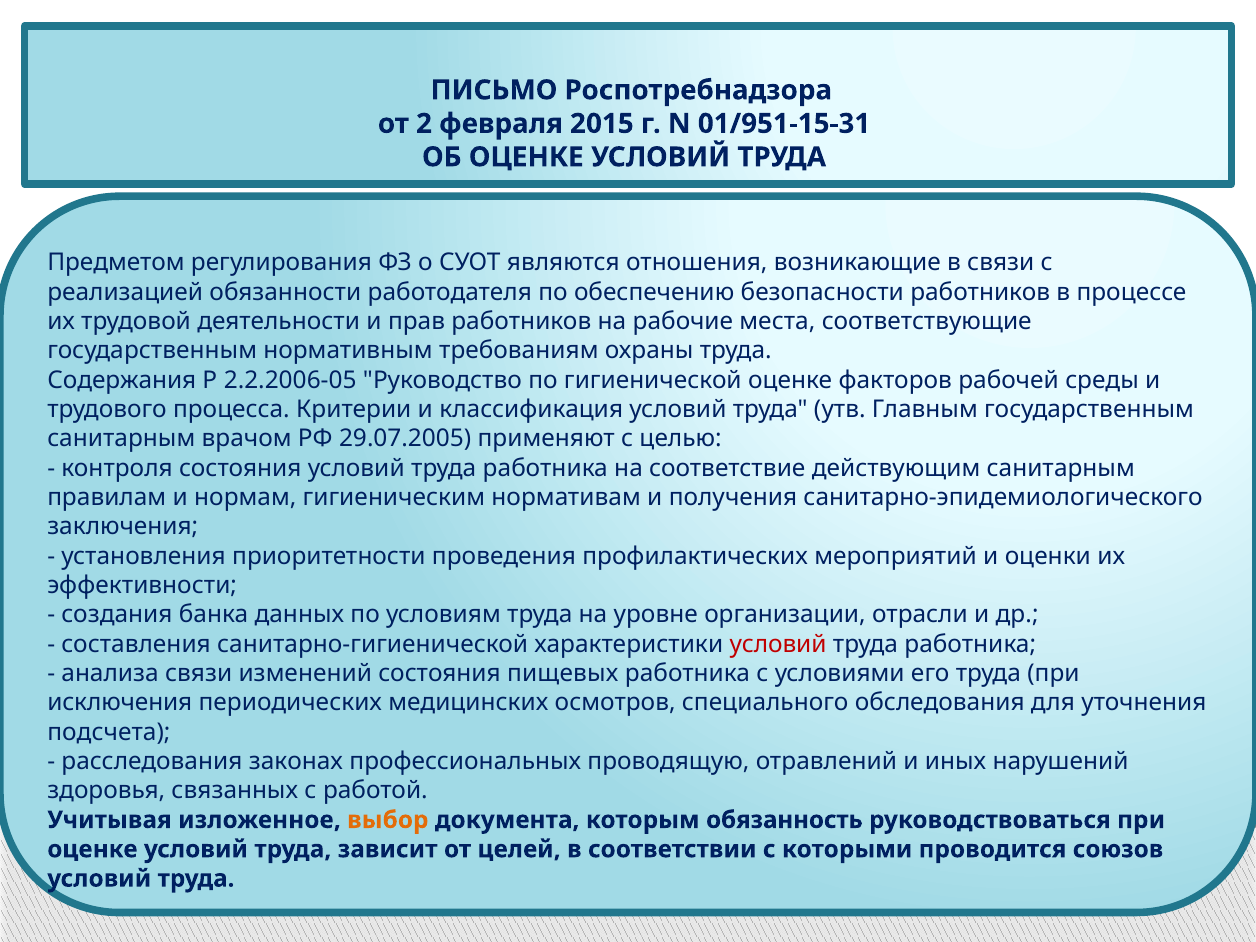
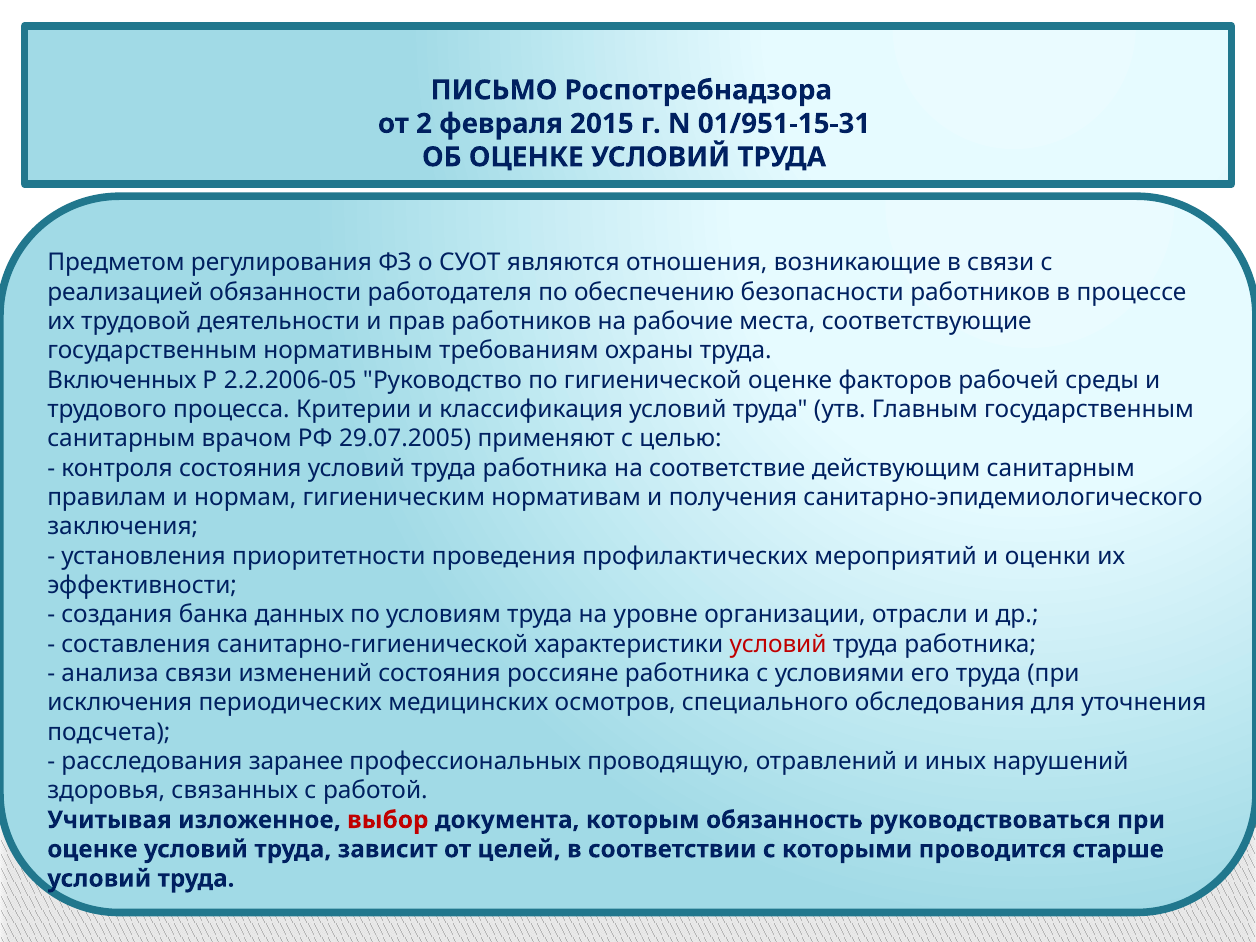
Содержания: Содержания -> Включенных (122, 380)
пищевых: пищевых -> россияне (563, 673)
законах: законах -> заранее (296, 761)
выбор colour: orange -> red (388, 820)
союзов: союзов -> старше (1118, 849)
